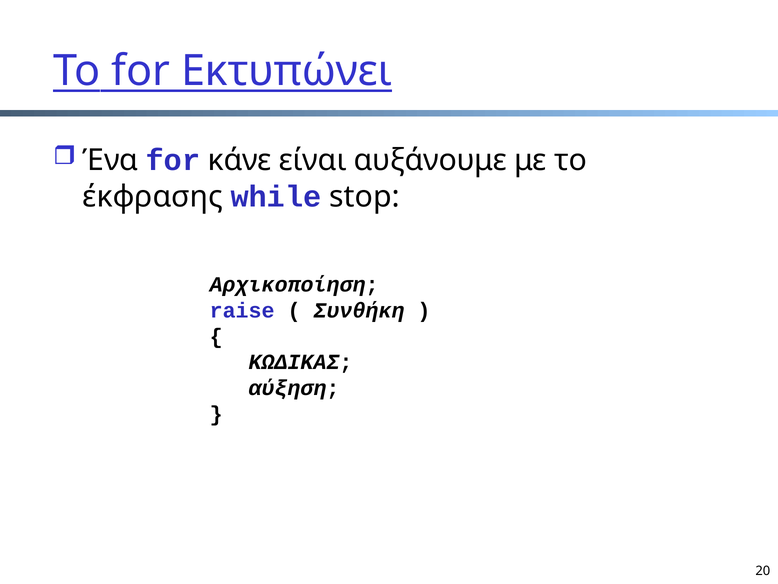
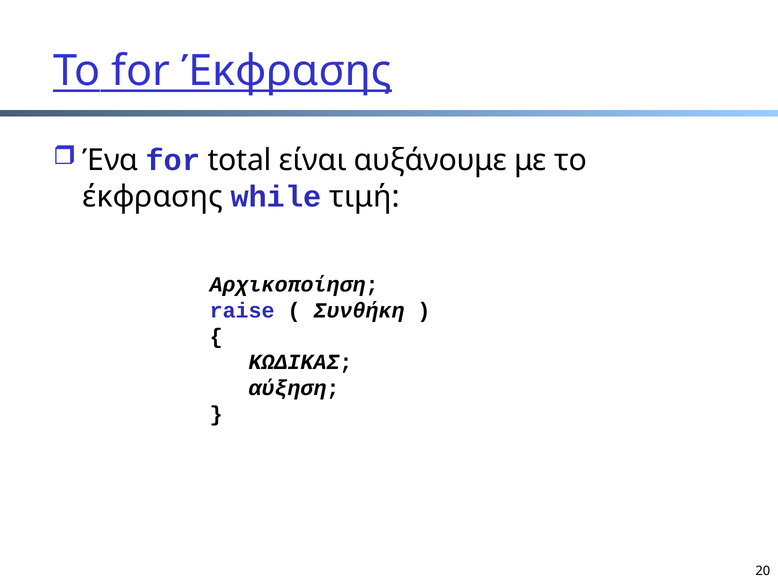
for Εκτυπώνει: Εκτυπώνει -> Έκφρασης (287, 71)
κάνε: κάνε -> total (240, 160)
stop: stop -> τιμή (365, 197)
